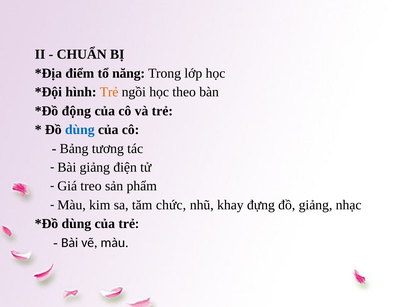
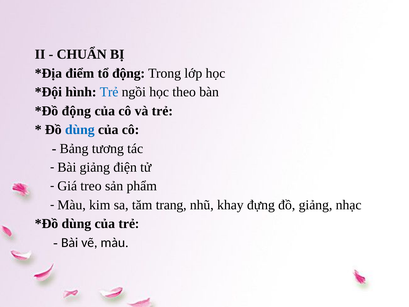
tổ năng: năng -> động (129, 73)
Trẻ colour: orange -> blue (109, 92)
chức: chức -> trang (171, 205)
